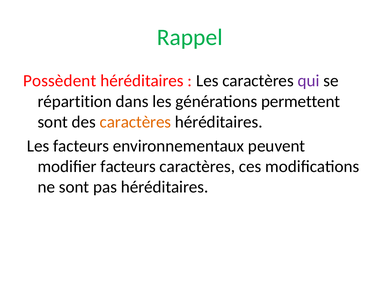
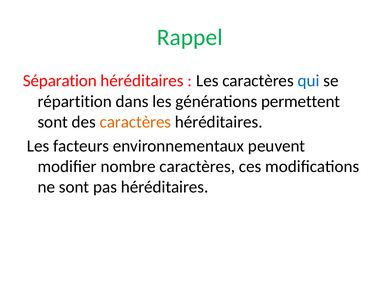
Possèdent: Possèdent -> Séparation (60, 81)
qui colour: purple -> blue (309, 81)
modifier facteurs: facteurs -> nombre (128, 166)
